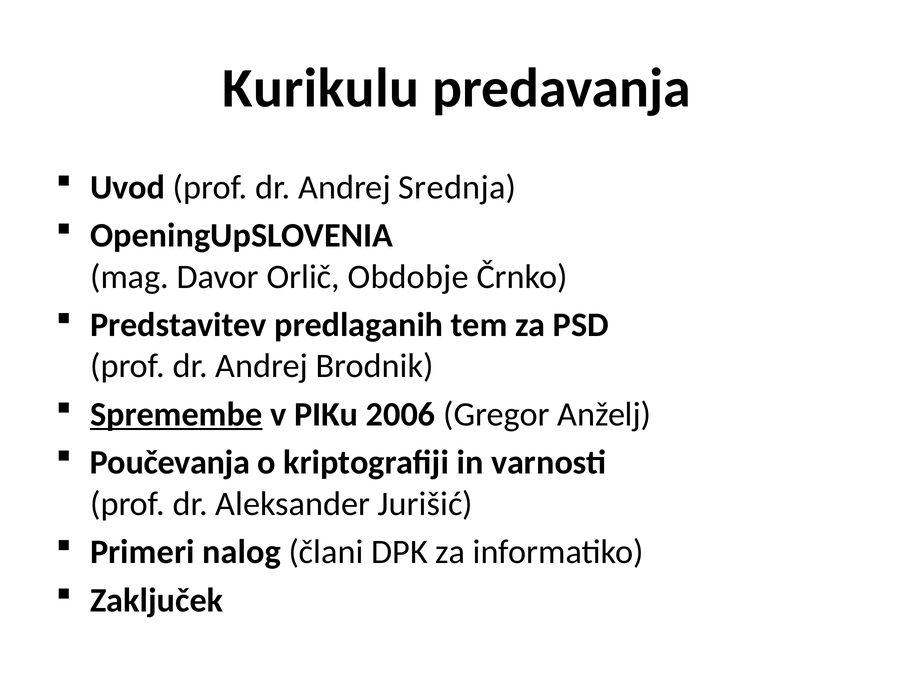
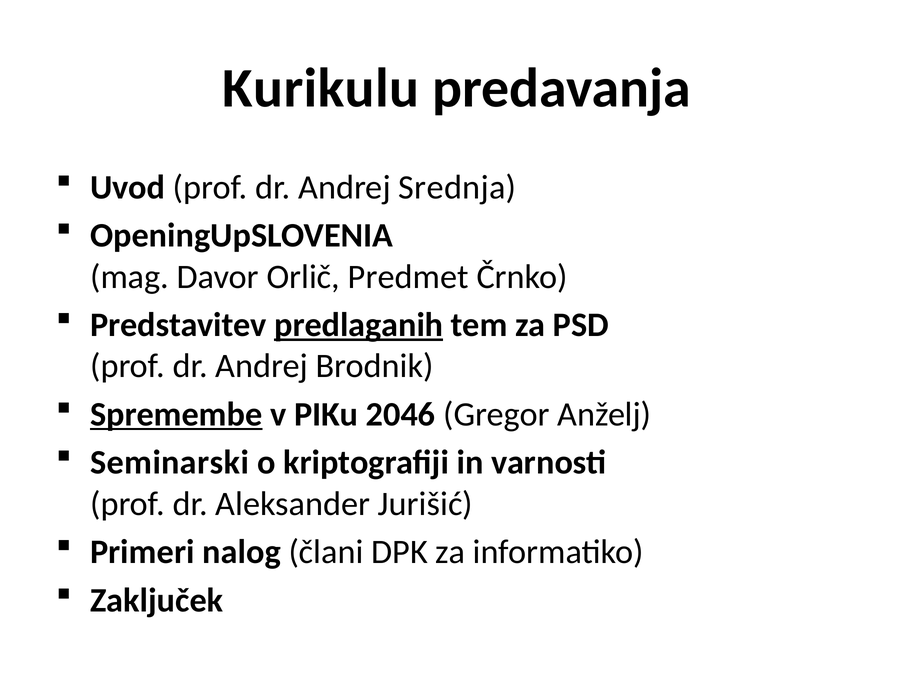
Obdobje: Obdobje -> Predmet (408, 277)
predlaganih underline: none -> present (359, 325)
2006: 2006 -> 2046 (401, 415)
Poučevanja: Poučevanja -> Seminarski (170, 463)
